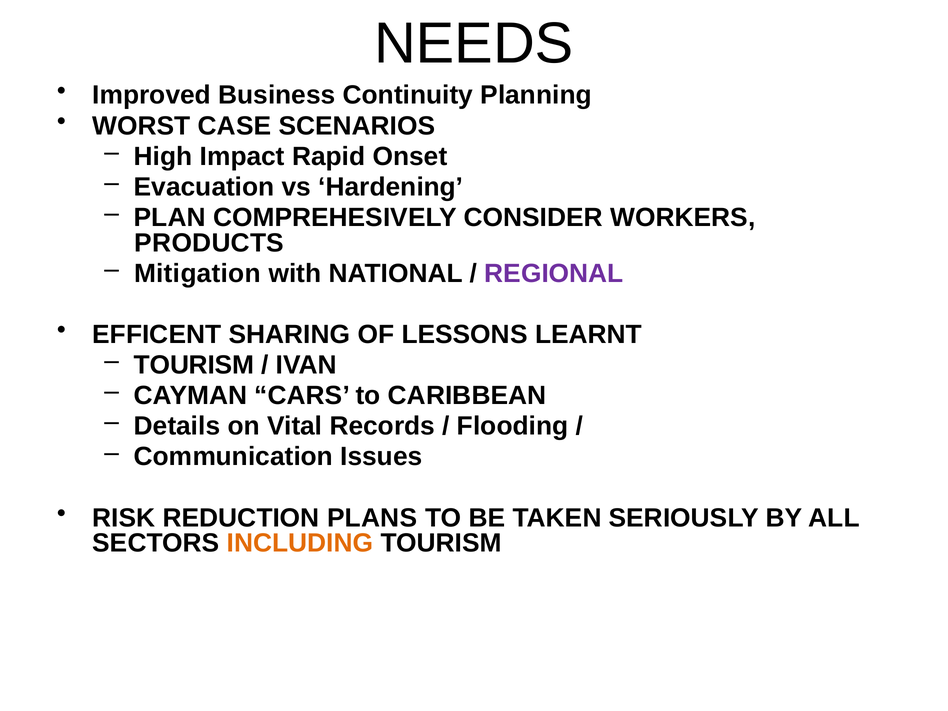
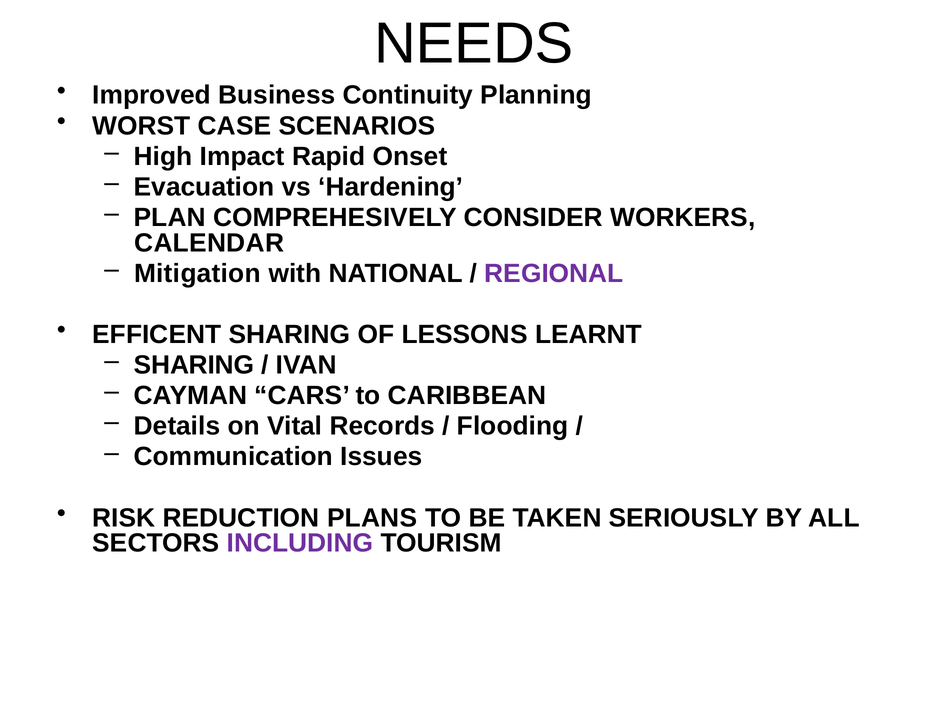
PRODUCTS: PRODUCTS -> CALENDAR (209, 243)
TOURISM: TOURISM -> SHARING (194, 365)
INCLUDING colour: orange -> purple (300, 543)
